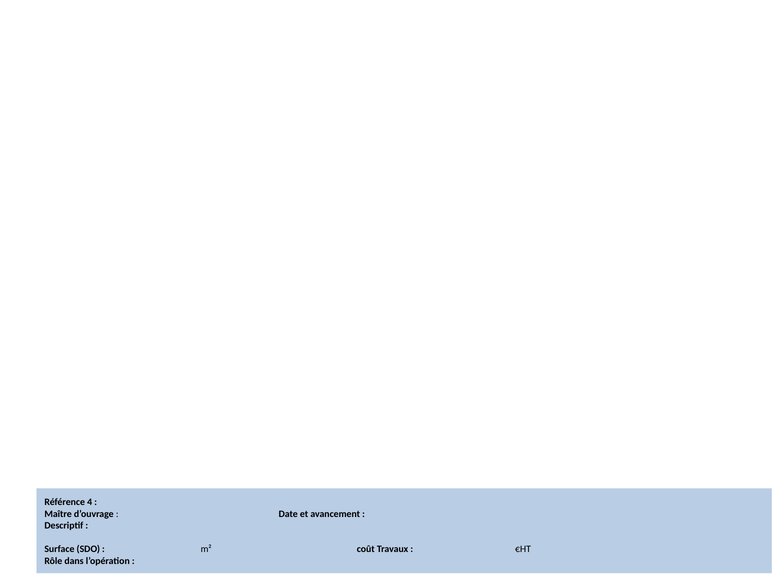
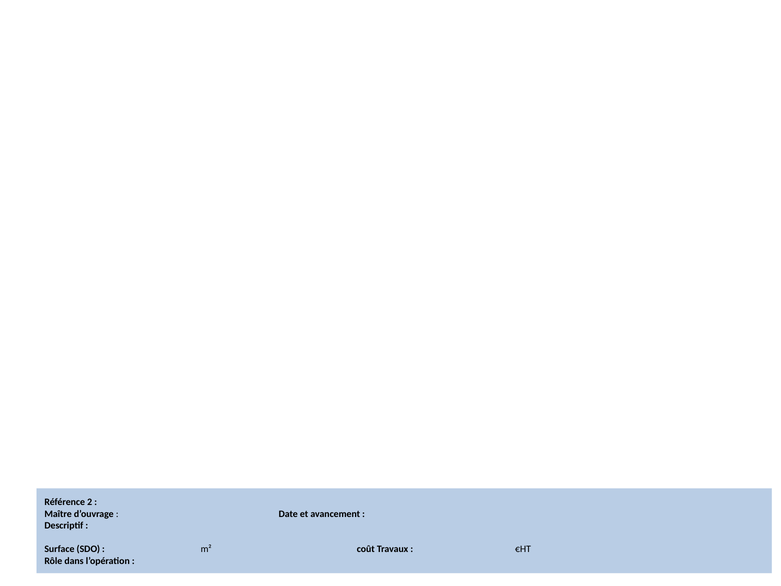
4: 4 -> 2 (90, 502)
